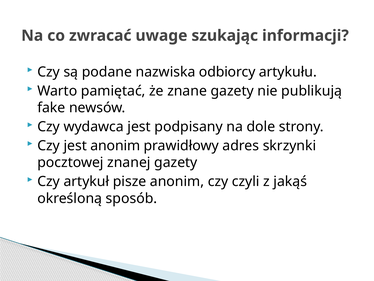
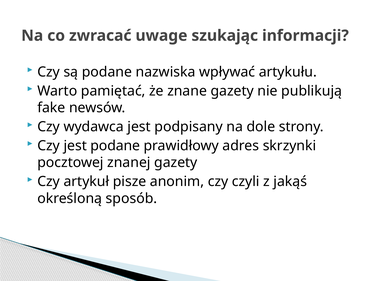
odbiorcy: odbiorcy -> wpływać (227, 72)
jest anonim: anonim -> podane (115, 145)
